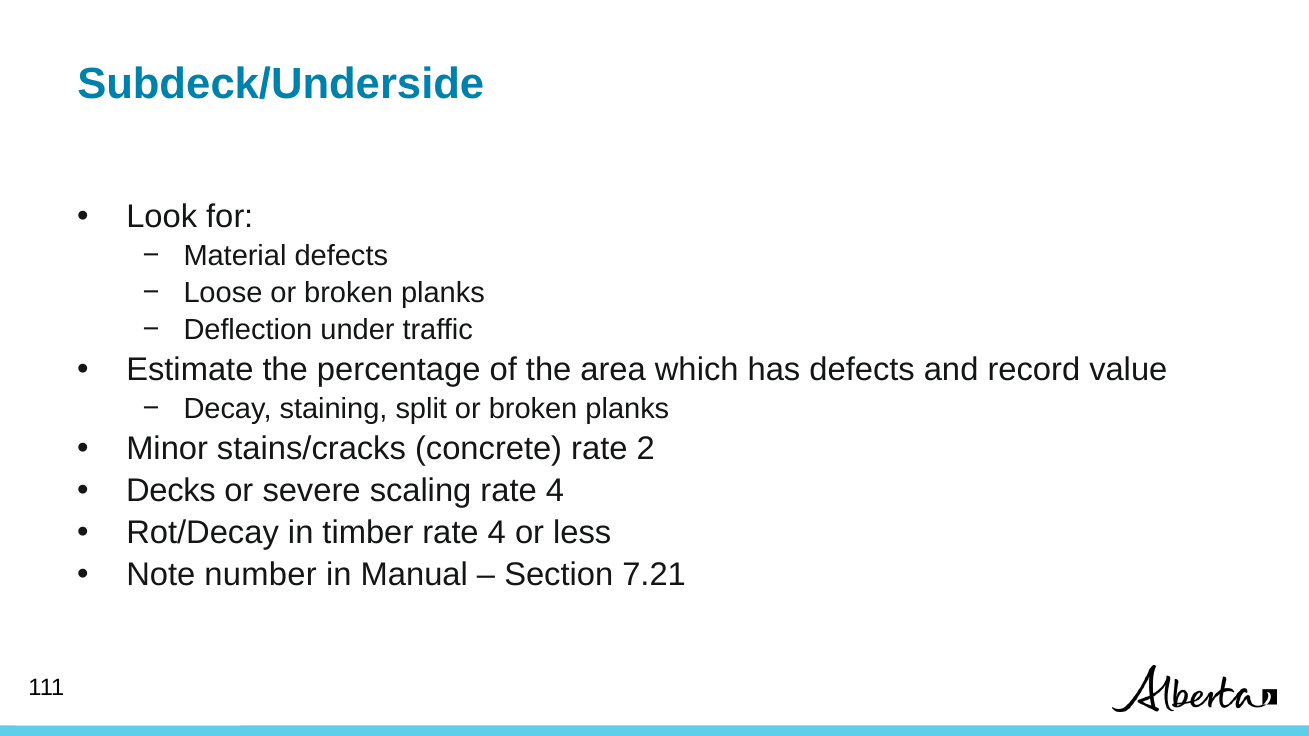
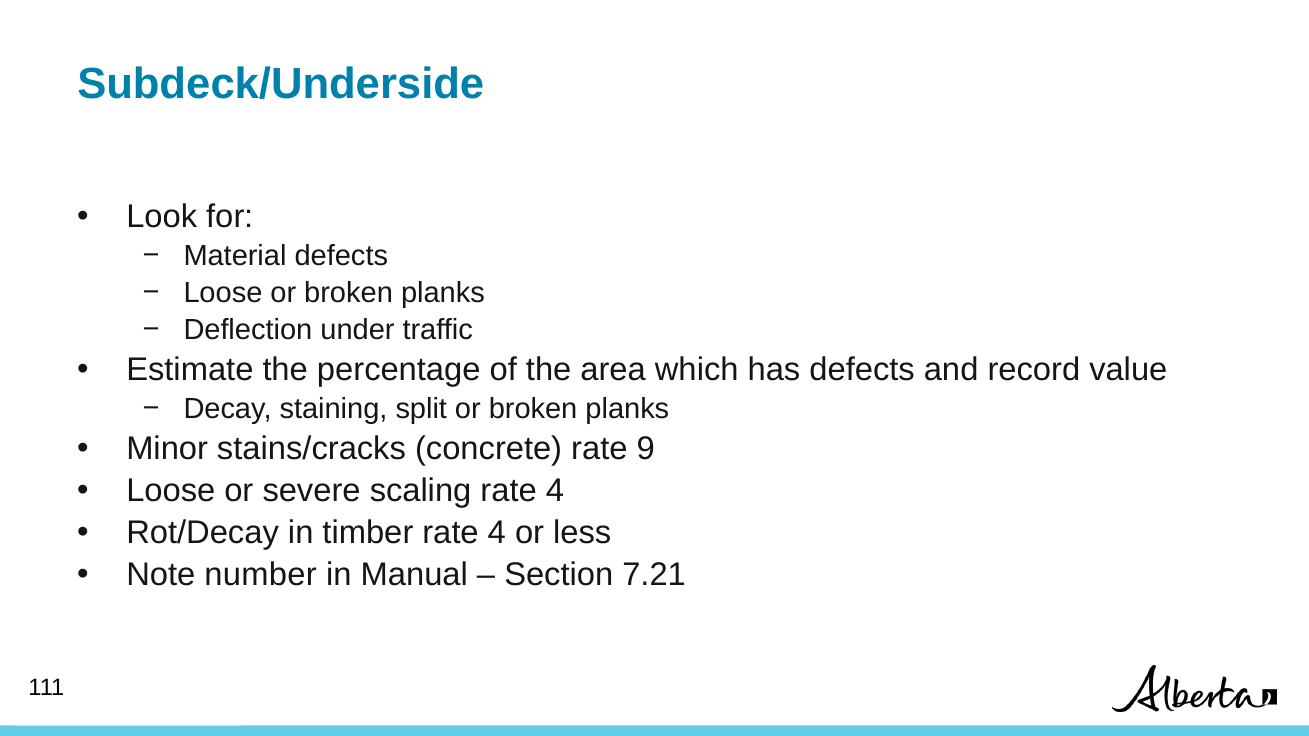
2: 2 -> 9 (646, 449)
Decks: Decks -> Loose (171, 491)
